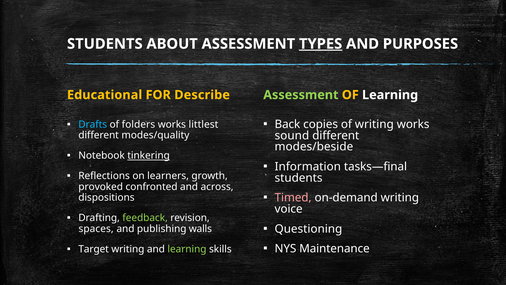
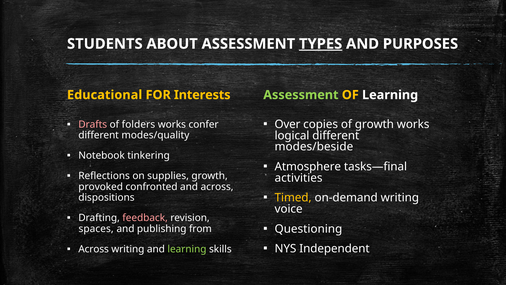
Describe: Describe -> Interests (202, 95)
Back: Back -> Over (287, 124)
of writing: writing -> growth (374, 124)
Drafts colour: light blue -> pink (93, 124)
littlest: littlest -> confer (204, 124)
sound: sound -> logical (292, 135)
tinkering underline: present -> none (149, 155)
Information: Information -> Atmosphere (308, 166)
learners: learners -> supplies (168, 176)
students: students -> activities (299, 178)
Timed colour: pink -> yellow (293, 198)
feedback colour: light green -> pink (145, 218)
walls: walls -> from (200, 229)
Maintenance: Maintenance -> Independent (334, 248)
Target: Target -> Across (94, 249)
